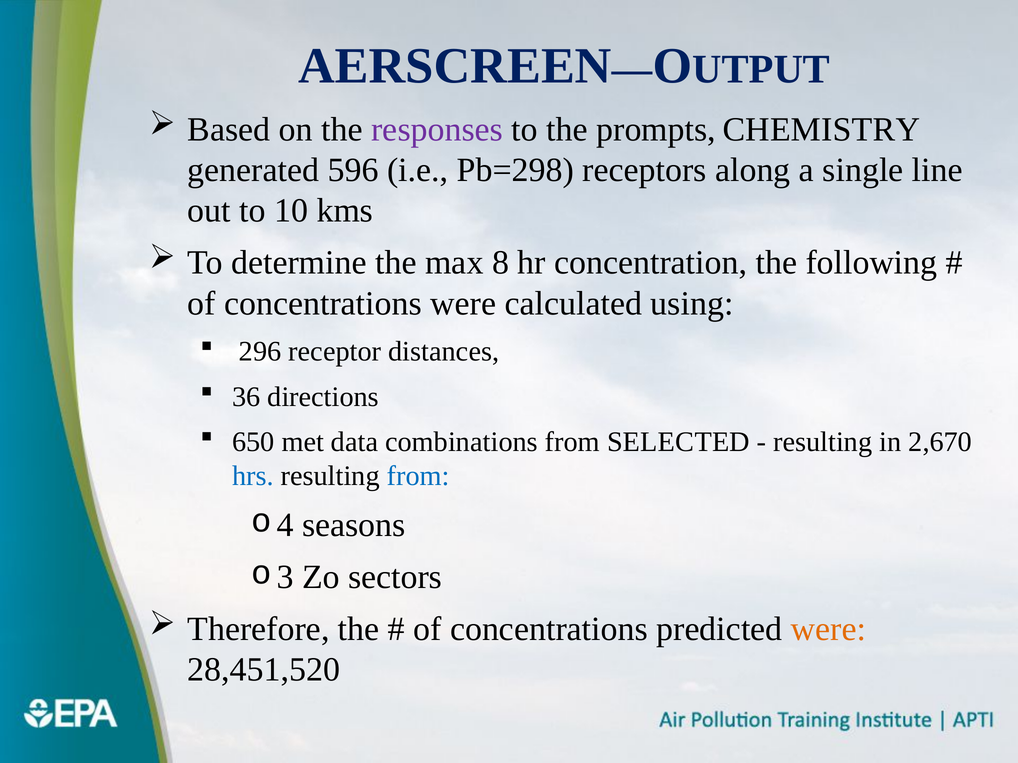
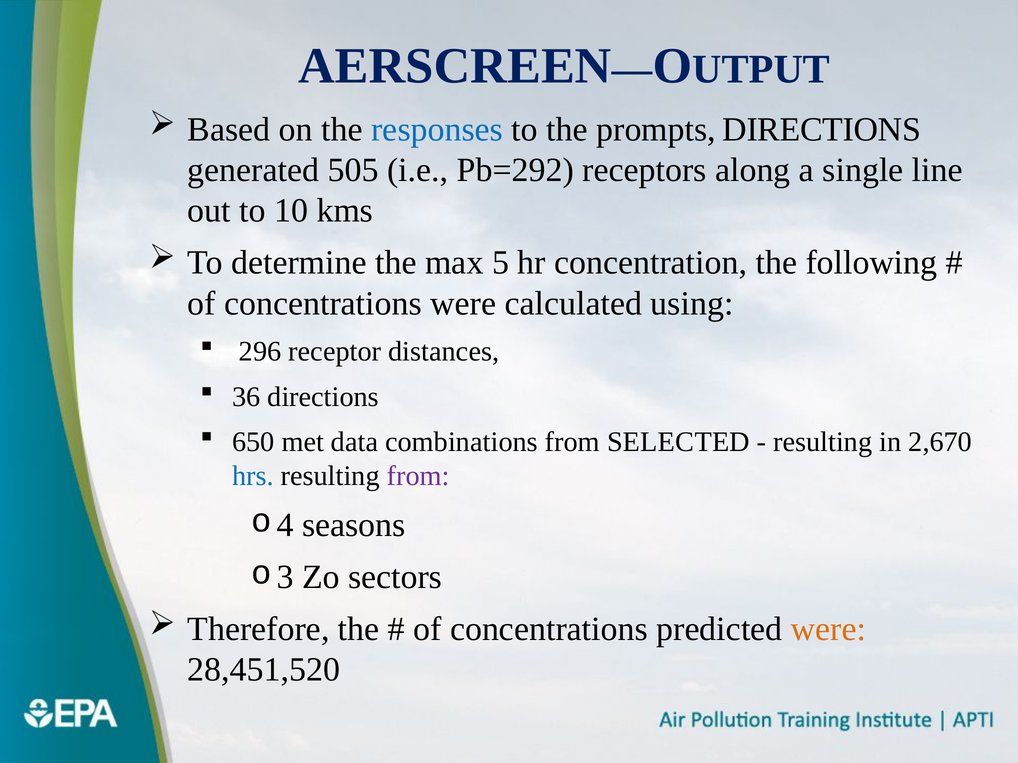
responses colour: purple -> blue (437, 129)
prompts CHEMISTRY: CHEMISTRY -> DIRECTIONS (822, 129)
596: 596 -> 505 (353, 170)
Pb=298: Pb=298 -> Pb=292 (515, 170)
8: 8 -> 5 (501, 263)
from colour: blue -> purple (418, 476)
